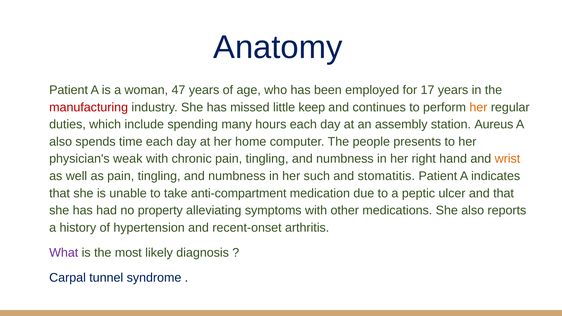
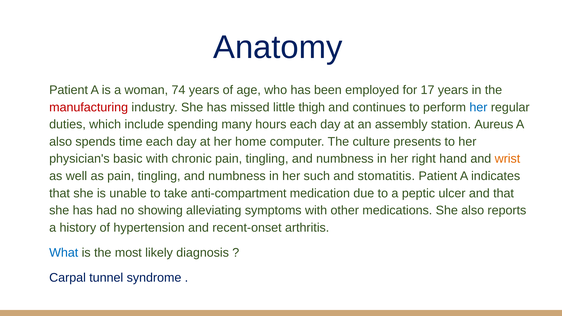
47: 47 -> 74 (178, 90)
keep: keep -> thigh (312, 107)
her colour: orange -> blue (478, 107)
people: people -> culture (371, 142)
weak: weak -> basic (128, 159)
property: property -> showing (160, 211)
What colour: purple -> blue (64, 253)
